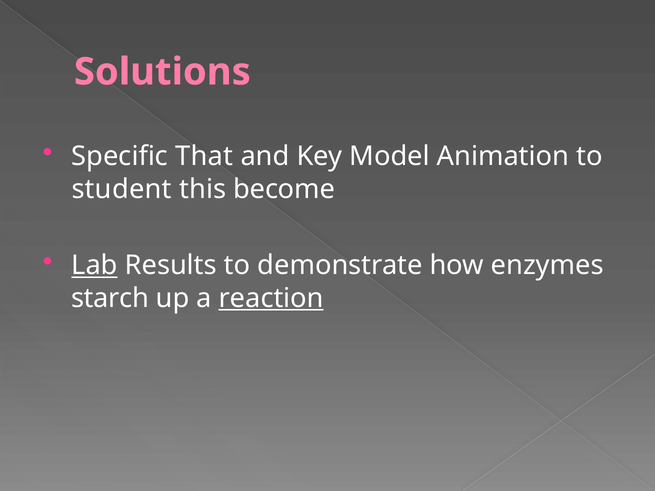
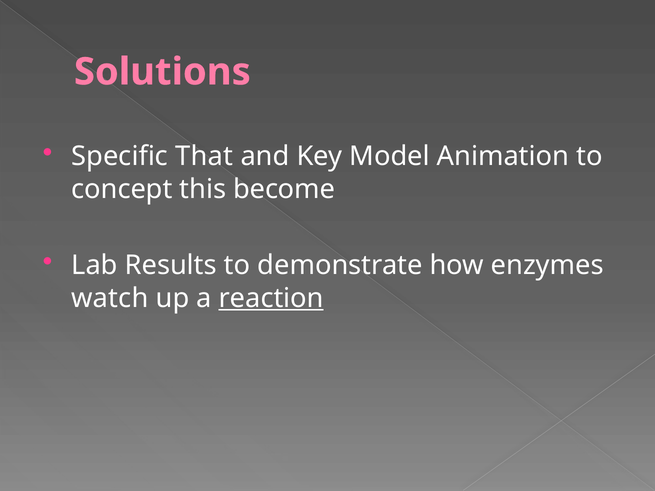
student: student -> concept (122, 189)
Lab underline: present -> none (94, 266)
starch: starch -> watch (110, 298)
